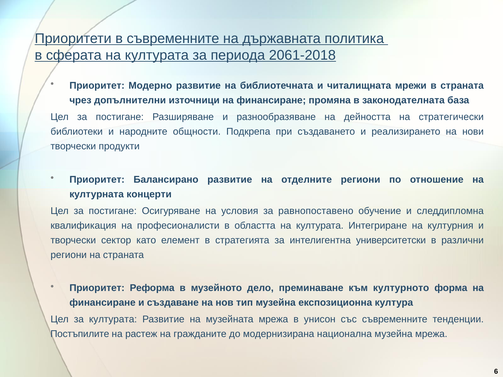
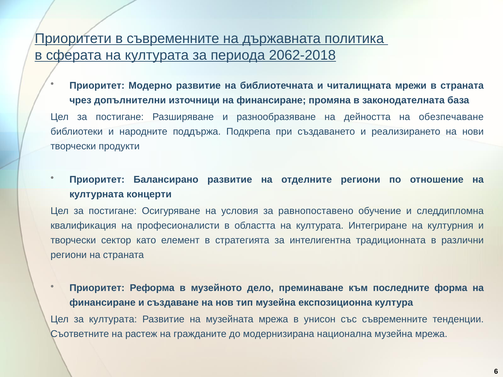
2061-2018: 2061-2018 -> 2062-2018 (302, 55)
стратегически: стратегически -> обезпечаване (451, 117)
общности: общности -> поддържа (197, 132)
университетски: университетски -> традиционната (391, 240)
културното: културното -> последните (401, 288)
Постъпилите: Постъпилите -> Съответните (80, 334)
